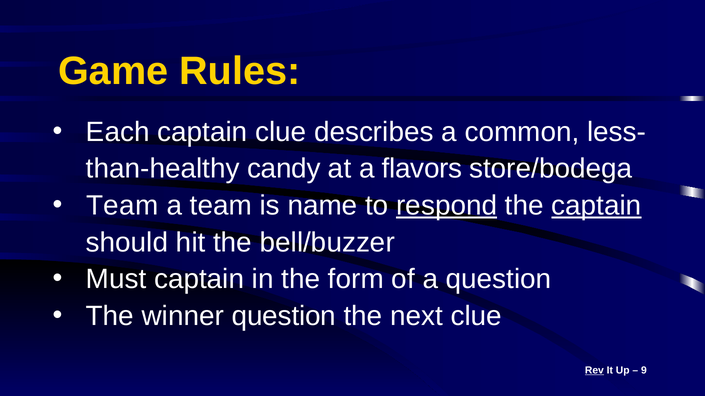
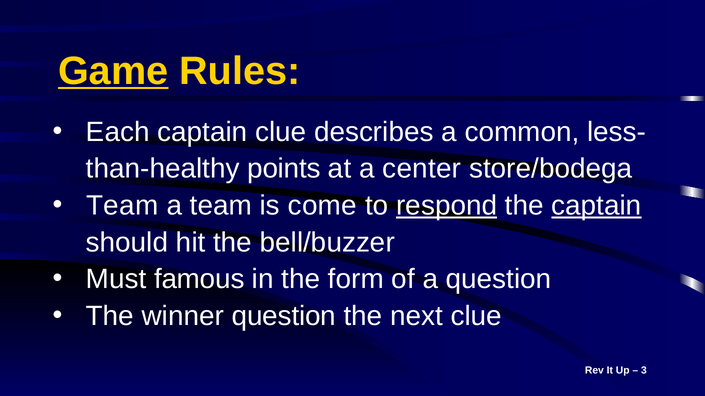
Game underline: none -> present (113, 71)
candy: candy -> points (284, 169)
flavors: flavors -> center (422, 169)
name: name -> come (322, 206)
Must captain: captain -> famous (199, 279)
Rev underline: present -> none (594, 371)
9: 9 -> 3 (644, 371)
